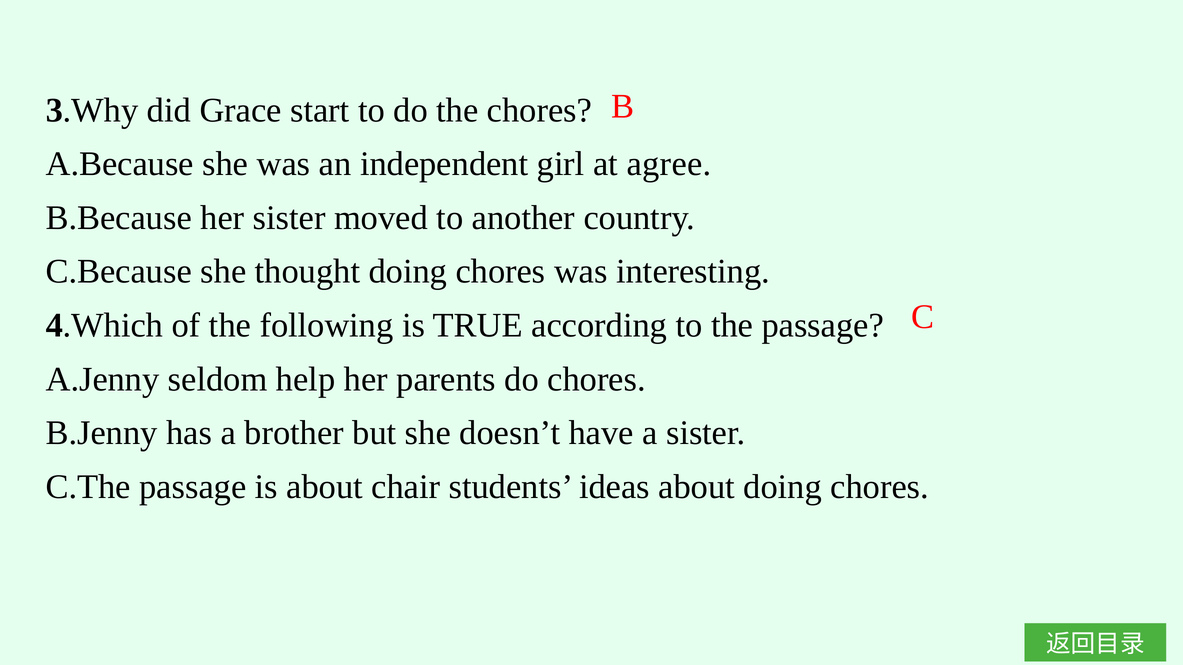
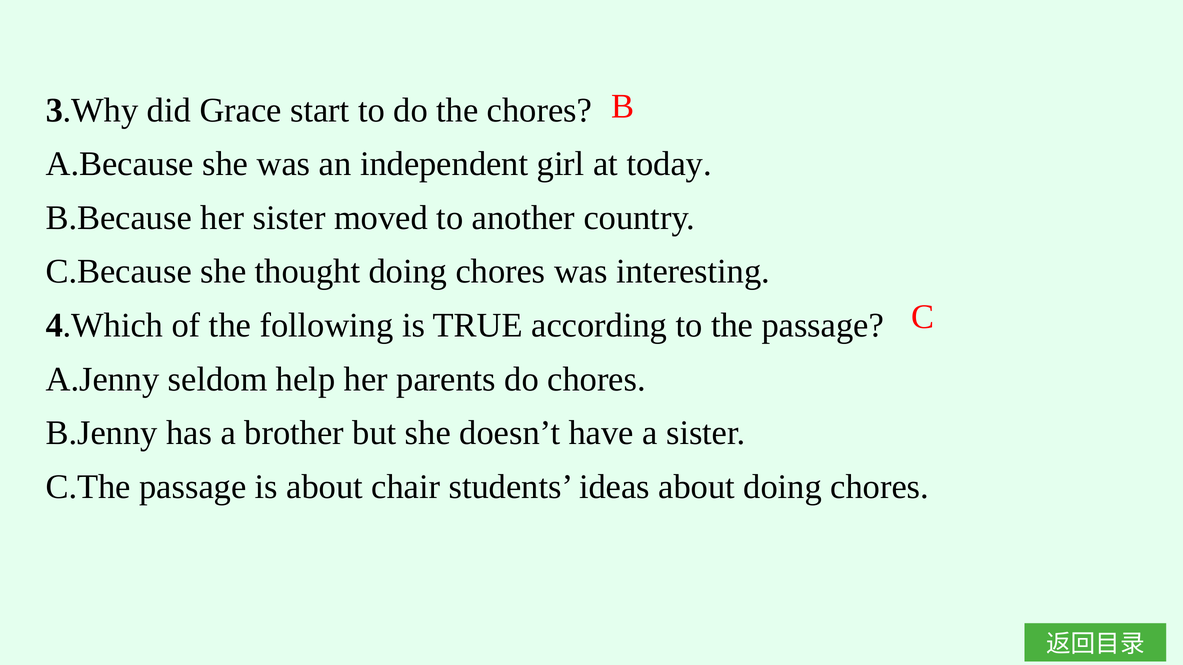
agree: agree -> today (669, 164)
